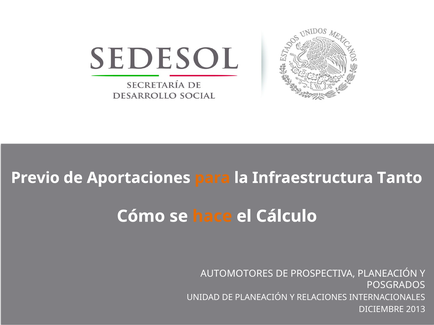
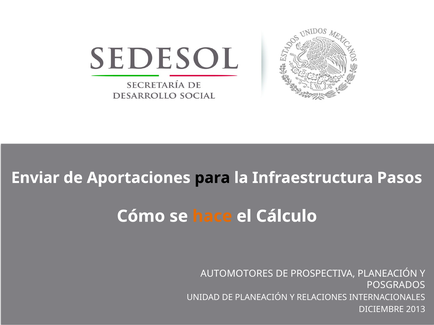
Previo: Previo -> Enviar (35, 178)
para colour: orange -> black (212, 178)
Tanto: Tanto -> Pasos (400, 178)
